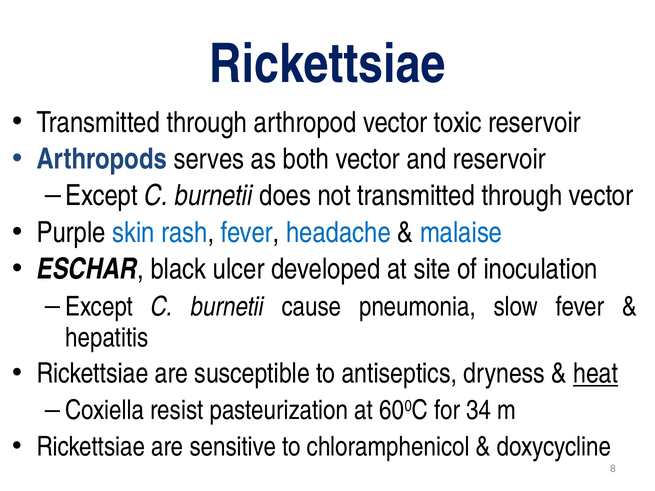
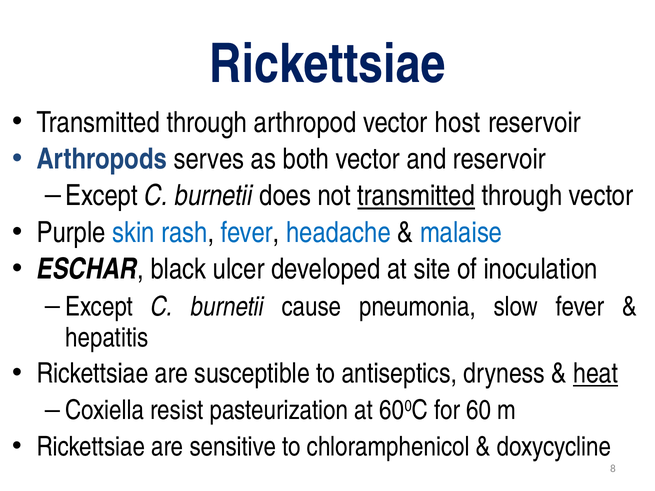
toxic: toxic -> host (458, 122)
transmitted underline: none -> present (416, 196)
34: 34 -> 60 (479, 411)
